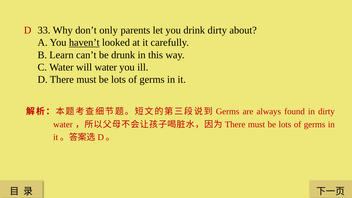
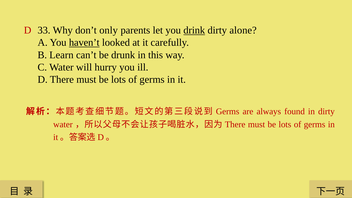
drink underline: none -> present (194, 30)
about: about -> alone (243, 30)
will water: water -> hurry (106, 67)
